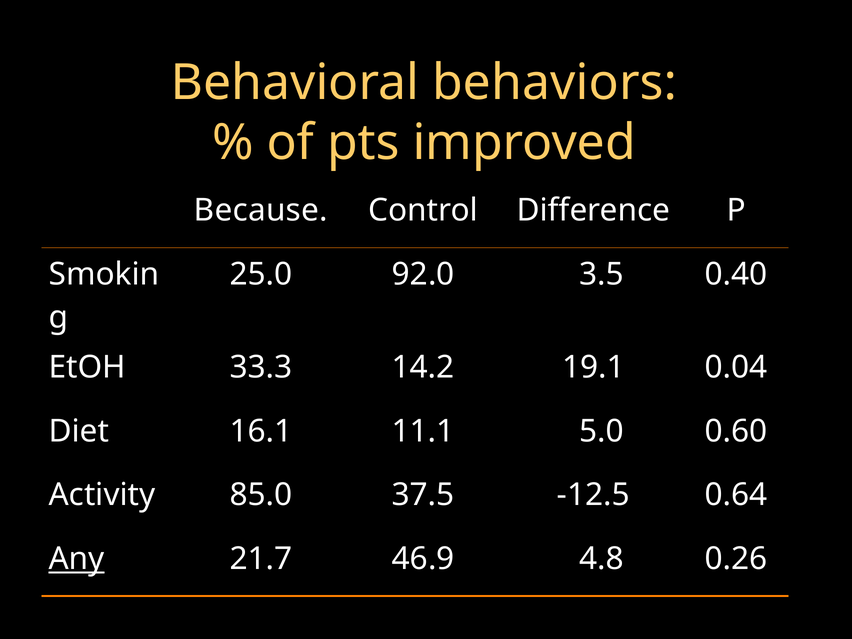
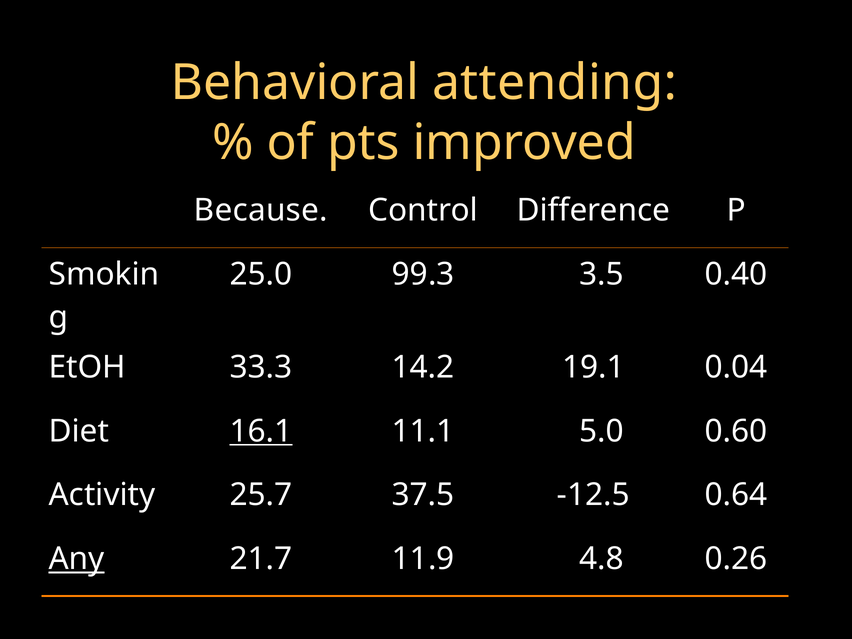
behaviors: behaviors -> attending (555, 83)
92.0: 92.0 -> 99.3 (423, 274)
16.1 underline: none -> present (261, 431)
85.0: 85.0 -> 25.7 (261, 495)
46.9: 46.9 -> 11.9 (423, 559)
